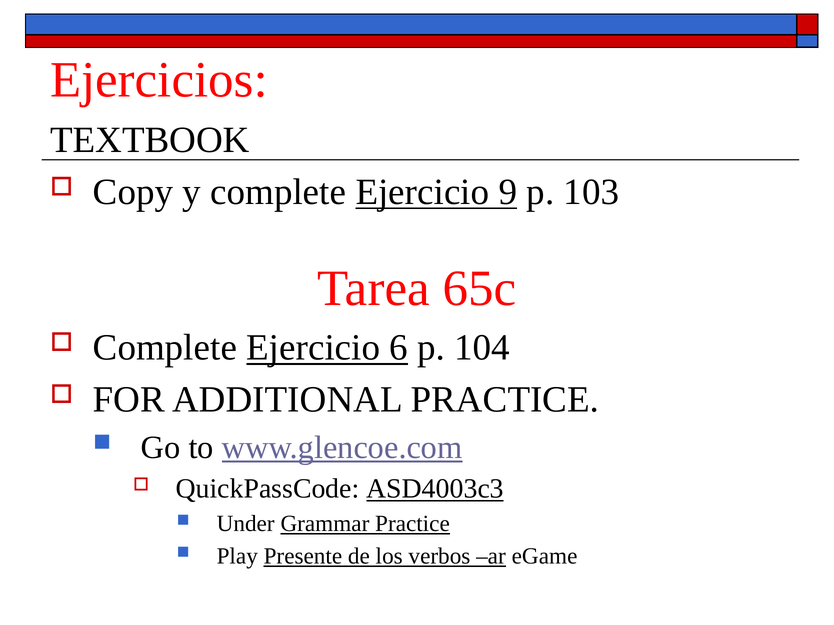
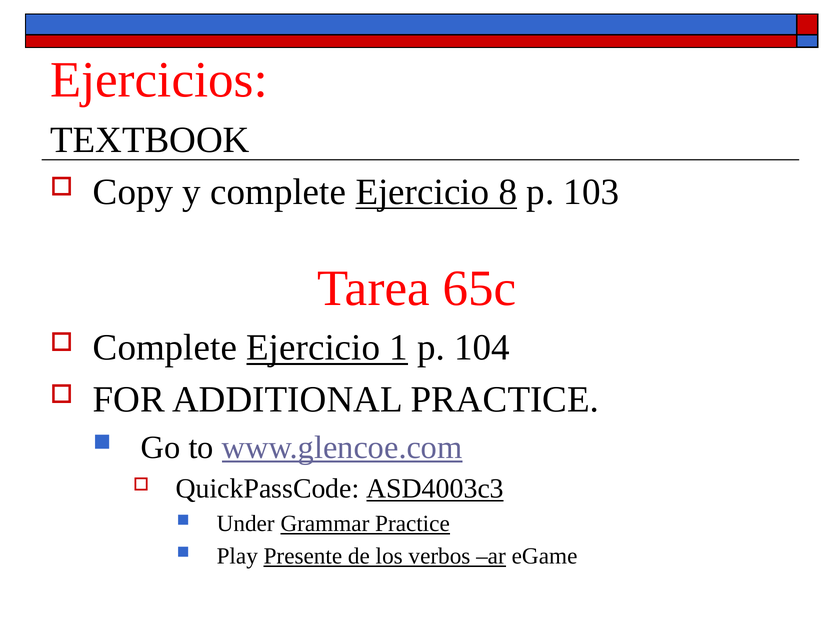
9: 9 -> 8 (508, 192)
6: 6 -> 1 (399, 348)
